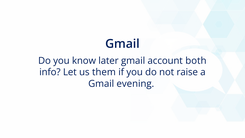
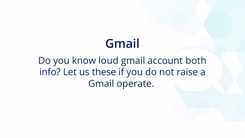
later: later -> loud (108, 61)
them: them -> these (104, 72)
evening: evening -> operate (135, 84)
